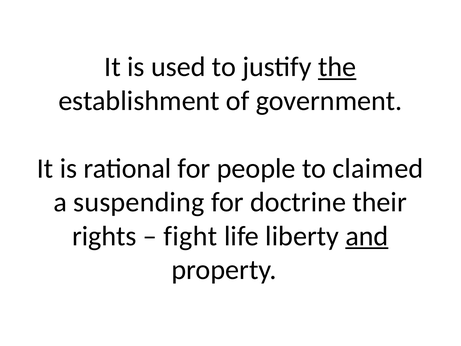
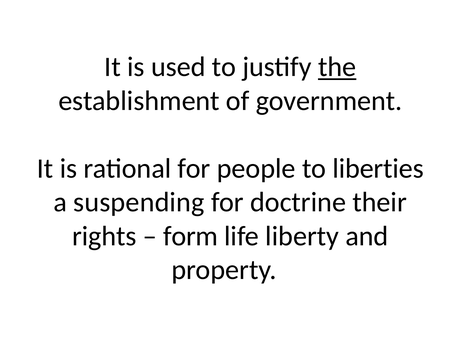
claimed: claimed -> liberties (378, 168)
fight: fight -> form (191, 236)
and underline: present -> none (367, 236)
